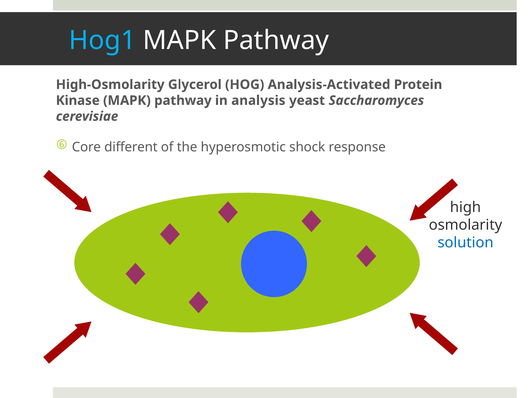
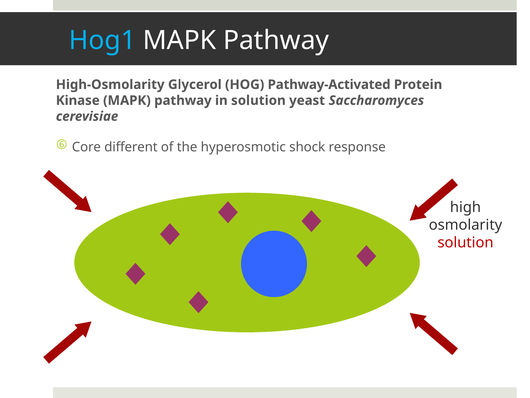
Analysis-Activated: Analysis-Activated -> Pathway-Activated (329, 84)
in analysis: analysis -> solution (258, 100)
solution colour: blue -> red (466, 242)
